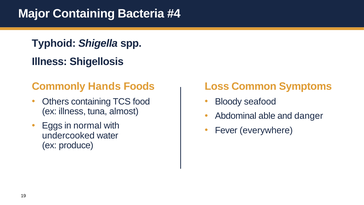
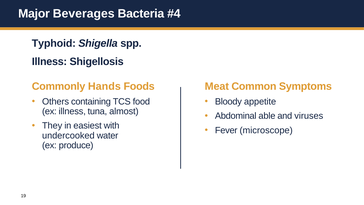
Major Containing: Containing -> Beverages (84, 14)
Loss: Loss -> Meat (217, 86)
seafood: seafood -> appetite (260, 101)
danger: danger -> viruses (309, 116)
Eggs: Eggs -> They (52, 126)
normal: normal -> easiest (88, 126)
everywhere: everywhere -> microscope (266, 130)
